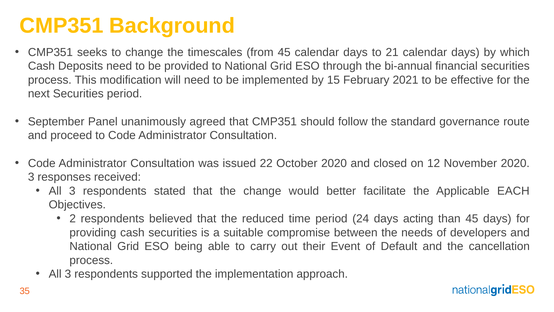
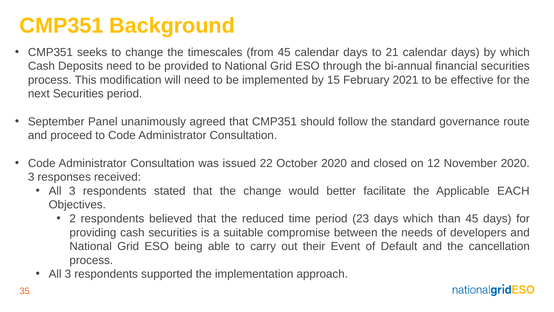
24: 24 -> 23 (361, 218)
days acting: acting -> which (418, 218)
